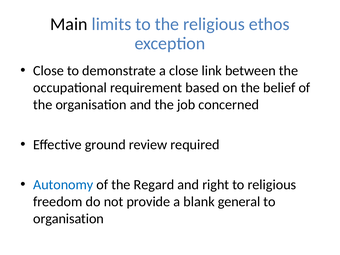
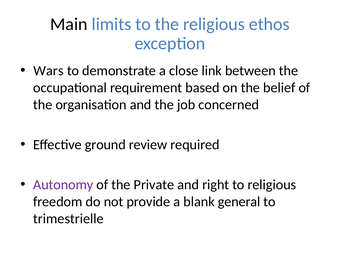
Close: Close -> Wars (48, 71)
Autonomy colour: blue -> purple (63, 185)
Regard: Regard -> Private (154, 185)
organisation: organisation -> trimestrielle (68, 219)
